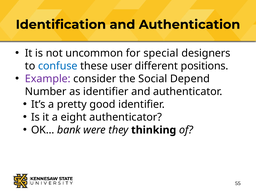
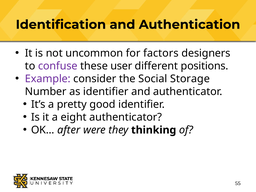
special: special -> factors (161, 53)
confuse colour: blue -> purple (58, 66)
Depend: Depend -> Storage (190, 79)
bank: bank -> after (69, 130)
